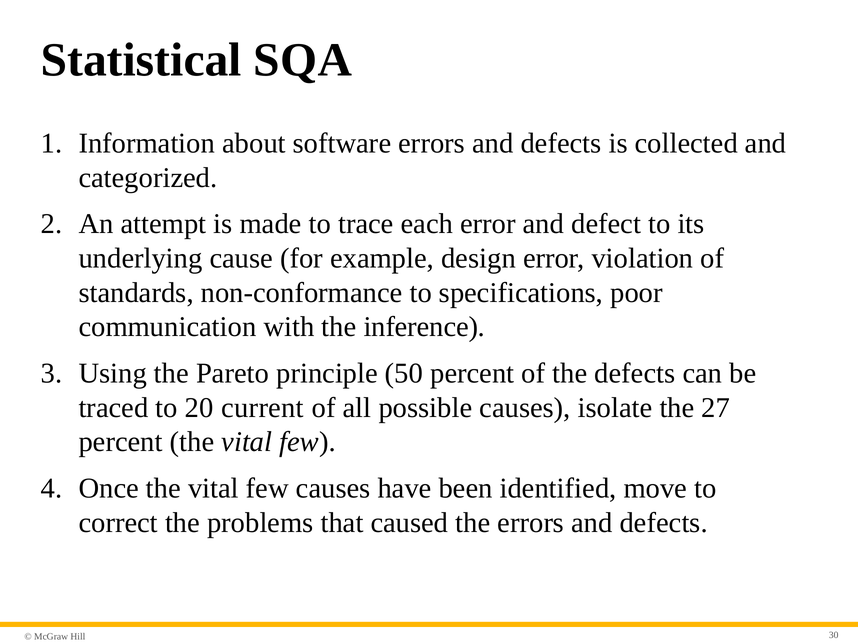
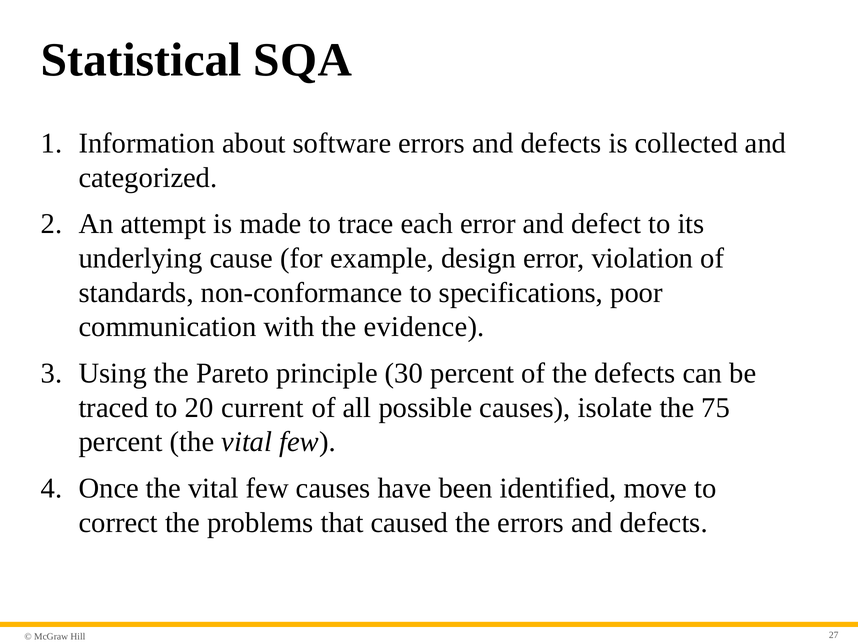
inference: inference -> evidence (424, 327)
50: 50 -> 30 (404, 373)
27: 27 -> 75 (716, 407)
30: 30 -> 27 (834, 634)
